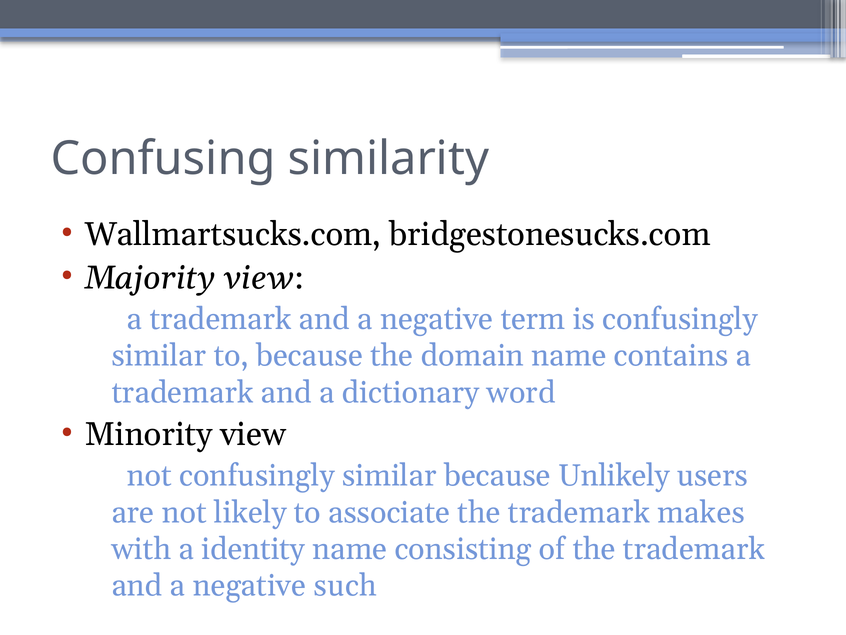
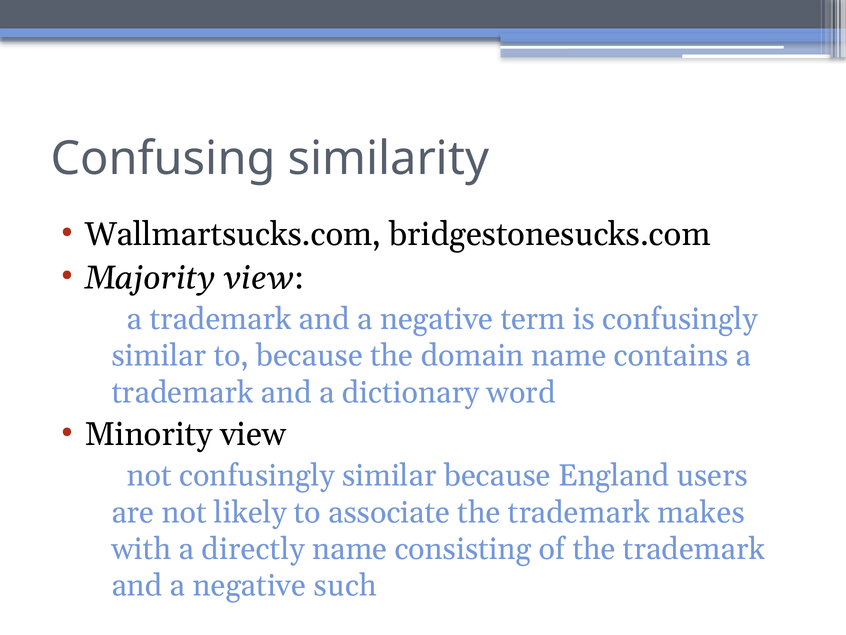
Unlikely: Unlikely -> England (614, 475)
identity: identity -> directly (253, 549)
